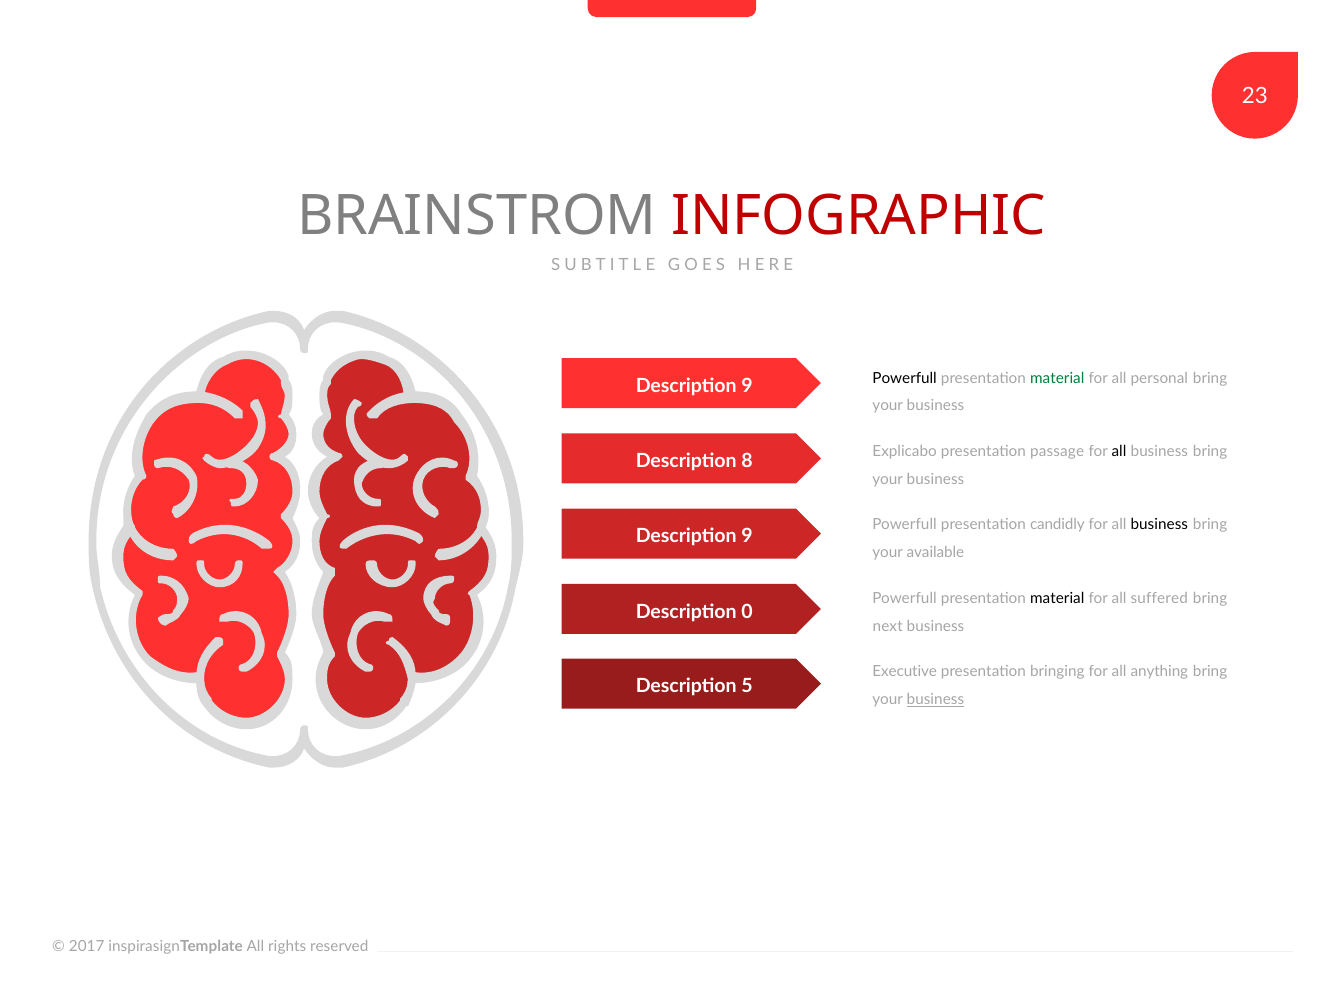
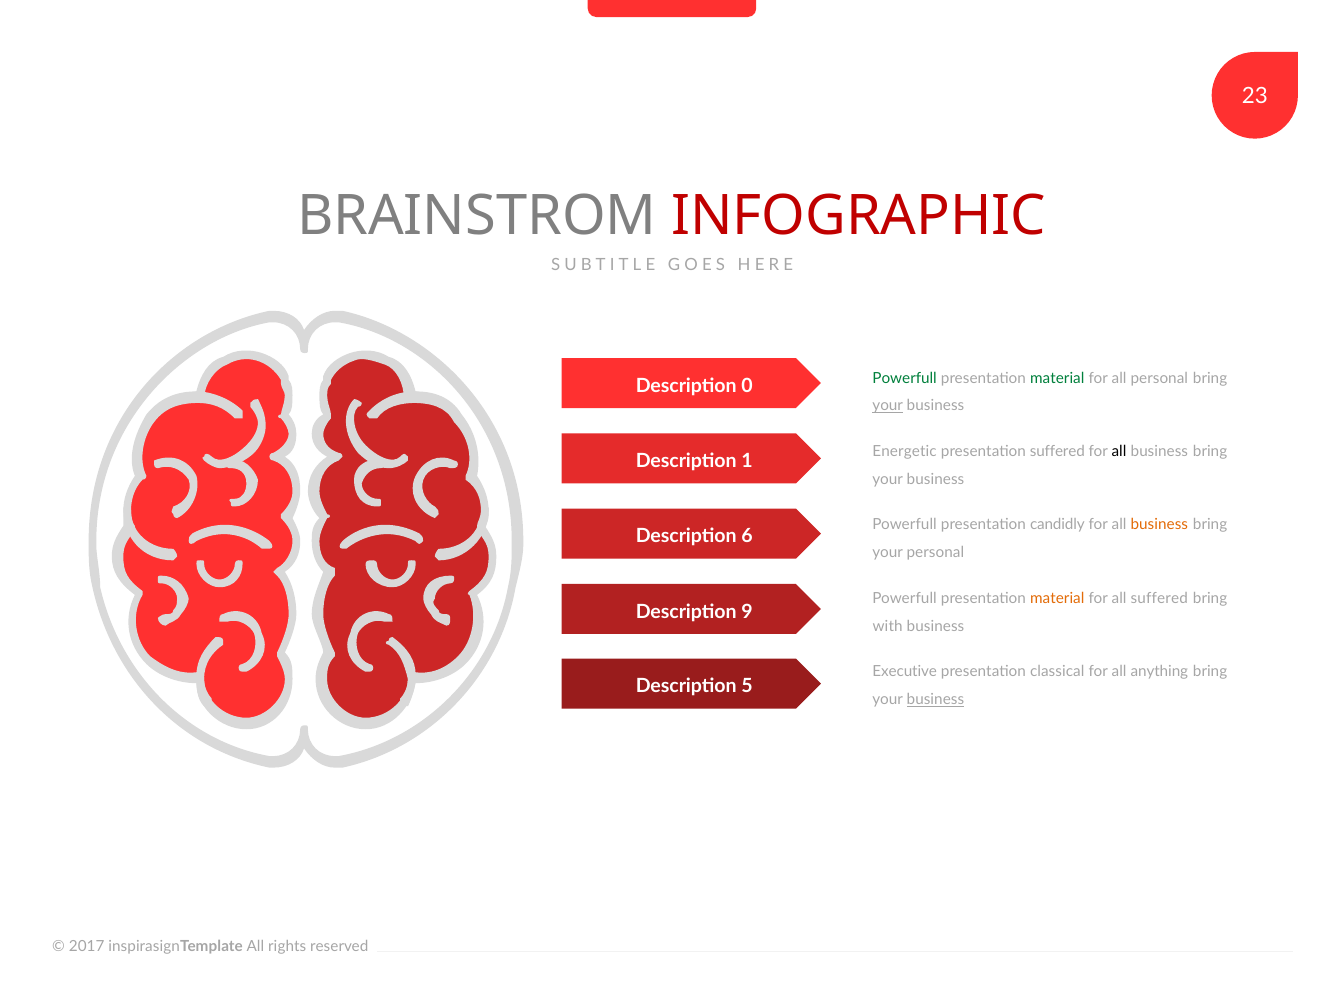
Powerfull colour: black -> green (905, 378)
9: 9 -> 0 (747, 386)
your underline: none -> present (888, 406)
Explicabo: Explicabo -> Energetic (905, 451)
presentation passage: passage -> suffered (1057, 451)
8: 8 -> 1 (747, 461)
business colour: black -> orange (1159, 525)
9: 9 -> 6 (747, 537)
your available: available -> personal (935, 553)
material colour: black -> orange (1057, 598)
0: 0 -> 9 (747, 612)
next: next -> with (888, 626)
bringing: bringing -> classical (1057, 672)
